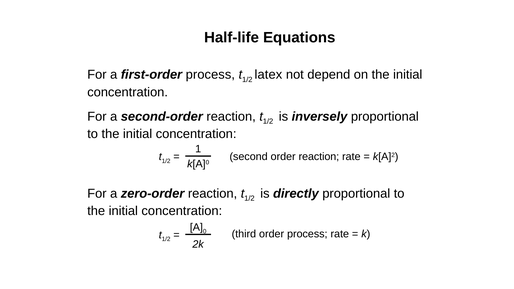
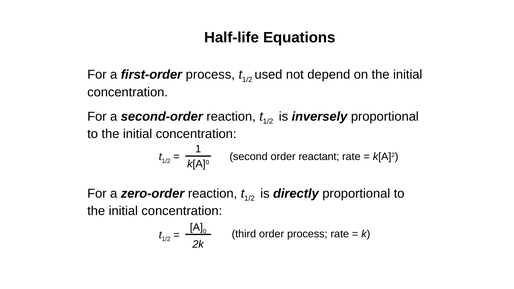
latex: latex -> used (268, 75)
order reaction: reaction -> reactant (319, 157)
